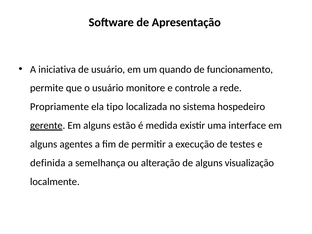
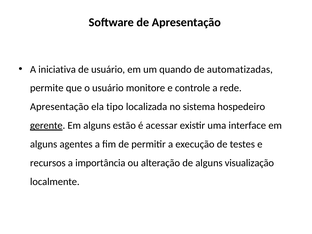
funcionamento: funcionamento -> automatizadas (240, 69)
Propriamente: Propriamente -> Apresentação (59, 107)
medida: medida -> acessar (162, 126)
definida: definida -> recursos (48, 163)
semelhança: semelhança -> importância (100, 163)
